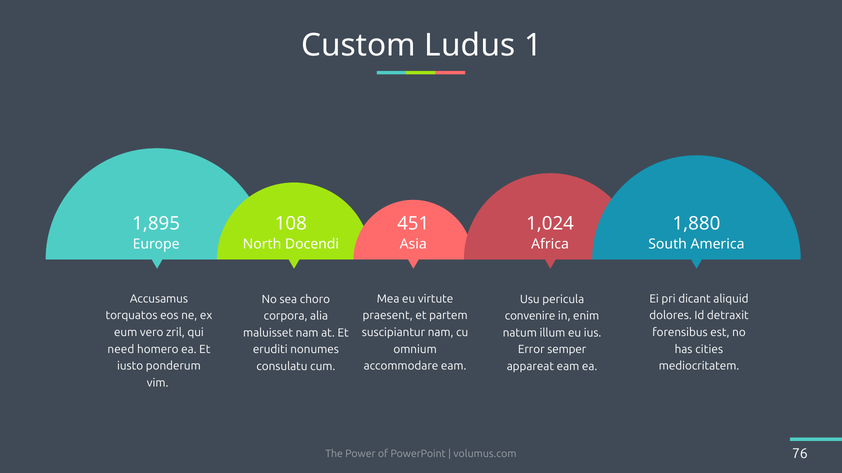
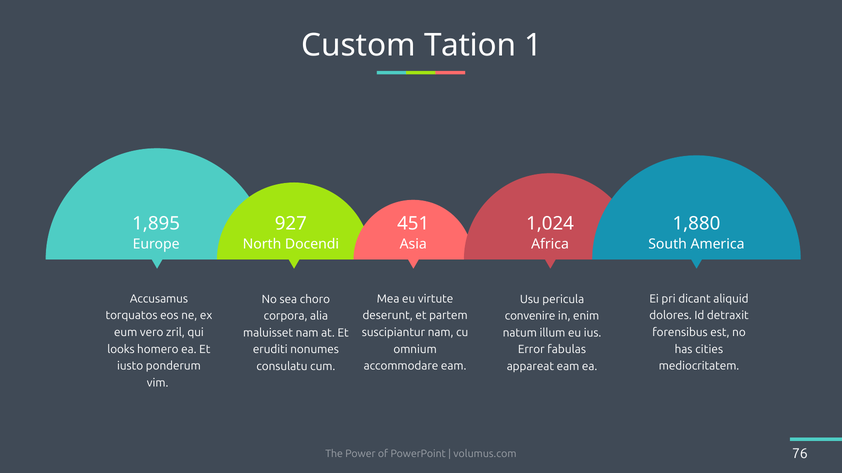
Ludus: Ludus -> Tation (470, 45)
108: 108 -> 927 (291, 224)
praesent: praesent -> deserunt (388, 316)
need: need -> looks (121, 350)
semper: semper -> fabulas (567, 350)
